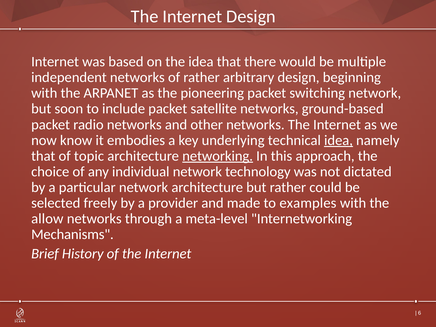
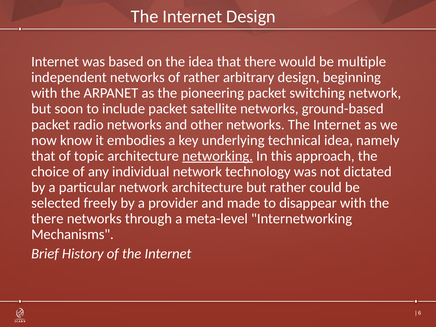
idea underline: present -> none (339, 140)
examples: examples -> disappear (308, 203)
allow: allow -> there (47, 219)
